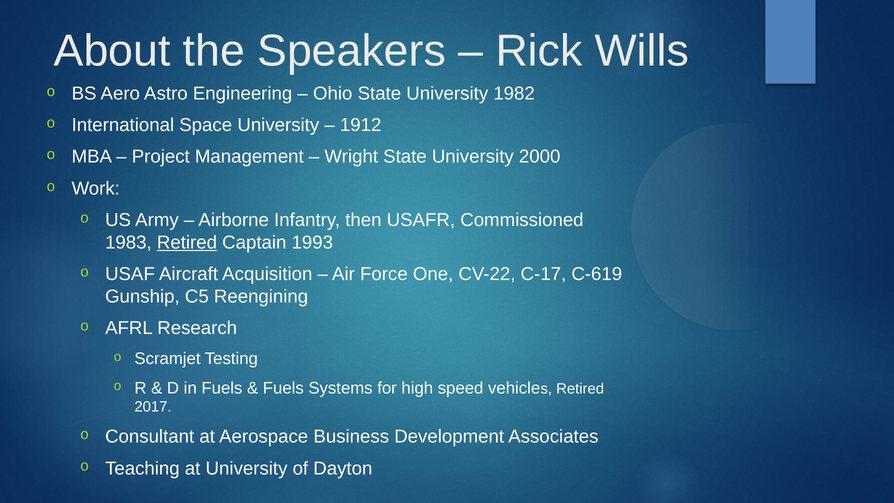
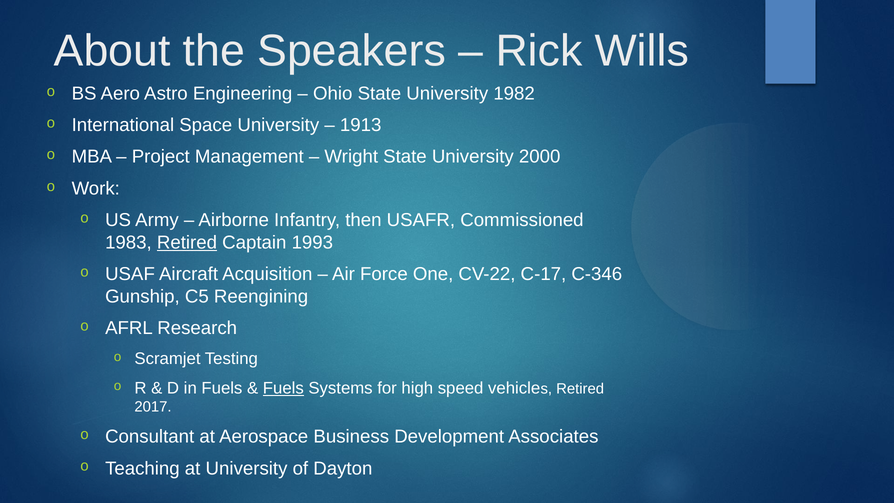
1912: 1912 -> 1913 (361, 125)
C-619: C-619 -> C-346 (597, 274)
Fuels underline: none -> present (283, 388)
